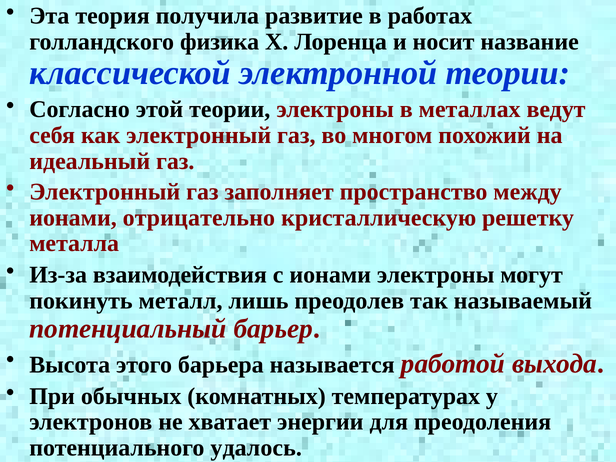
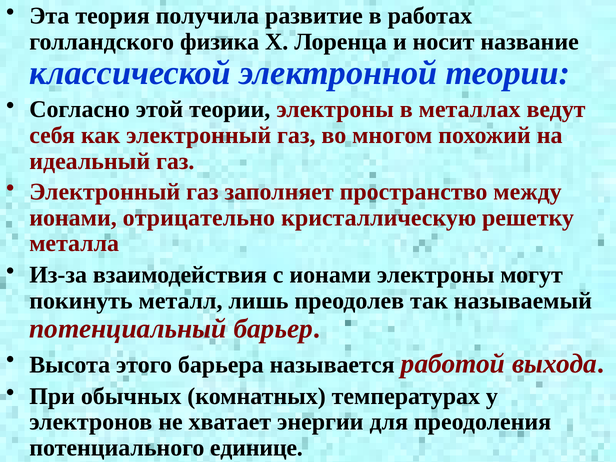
удалось: удалось -> единице (256, 448)
